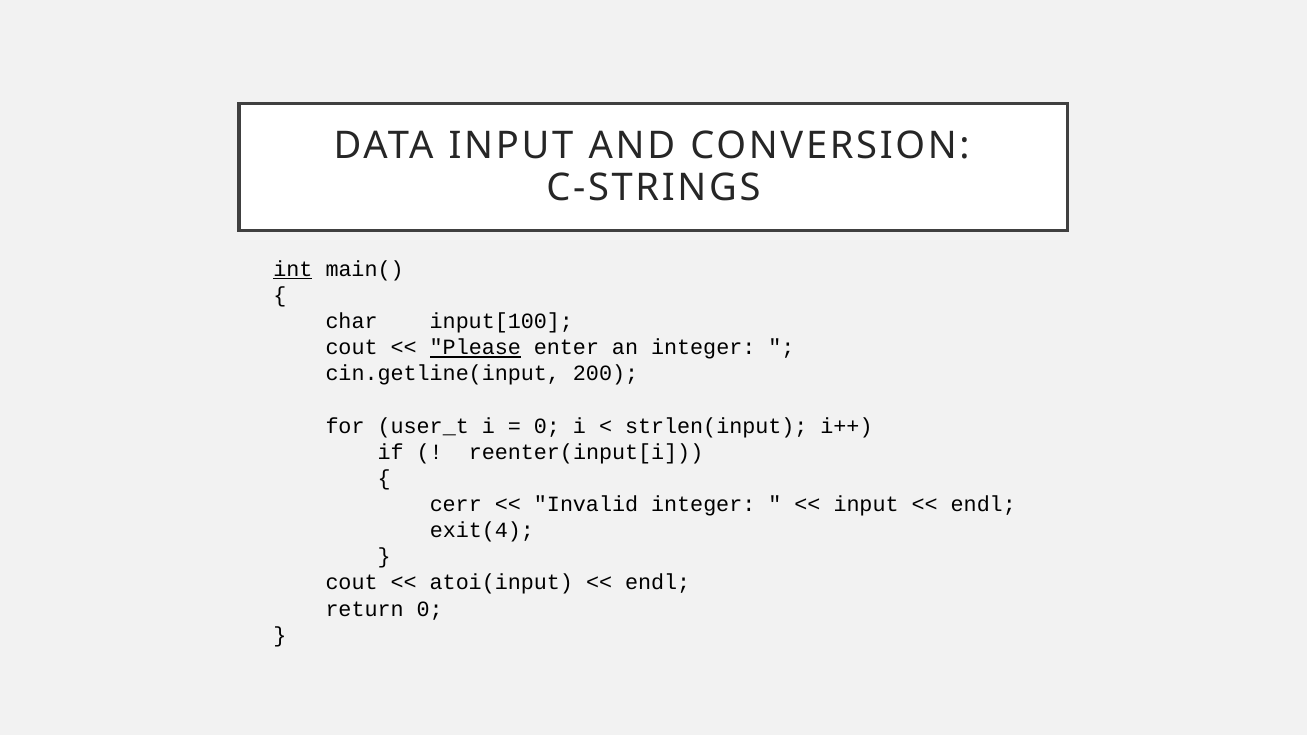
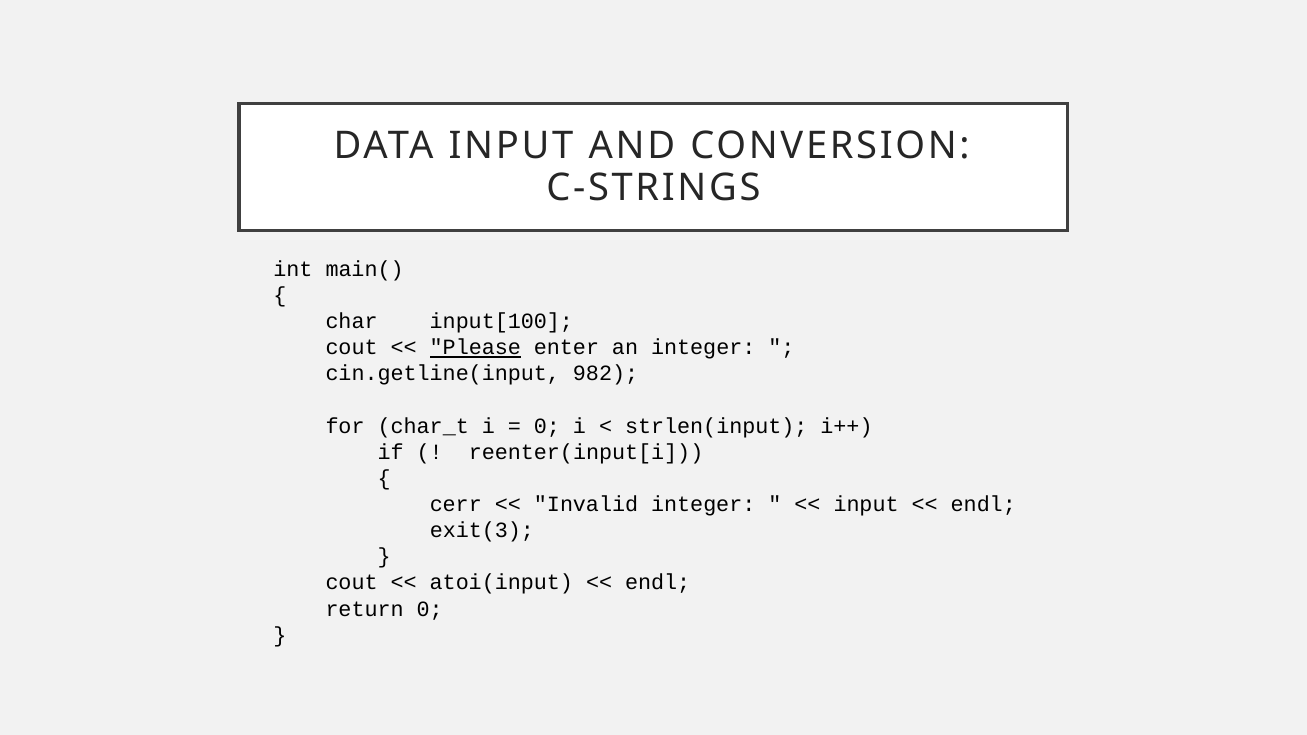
int underline: present -> none (293, 269)
200: 200 -> 982 (606, 374)
user_t: user_t -> char_t (423, 426)
exit(4: exit(4 -> exit(3 (482, 531)
